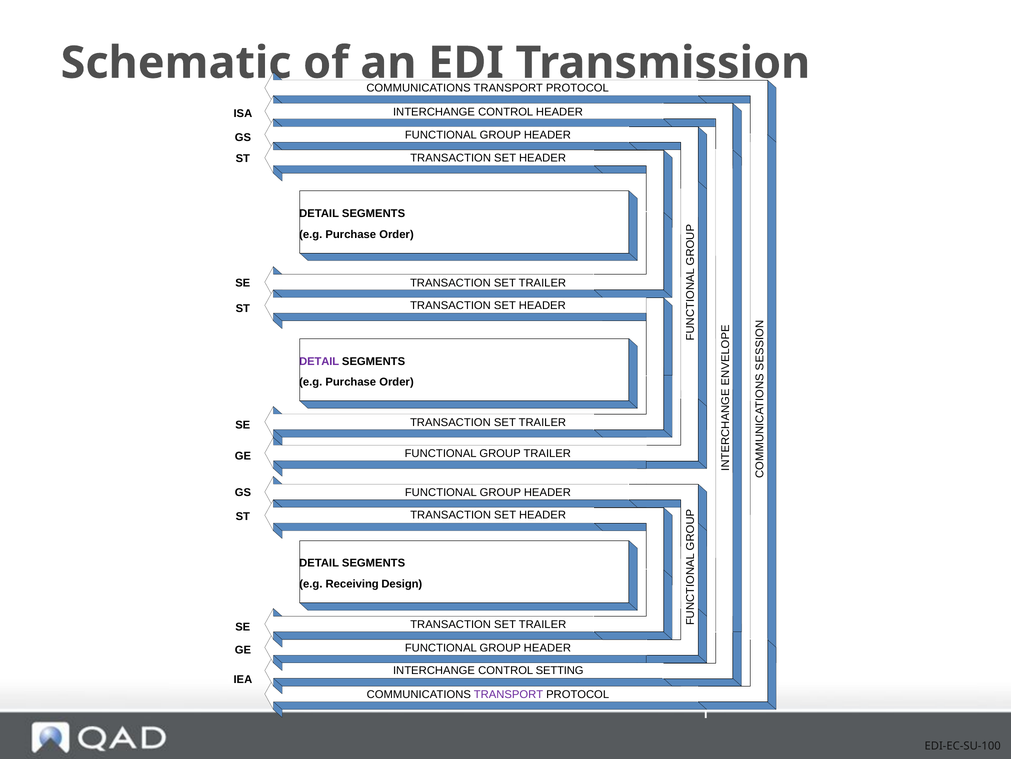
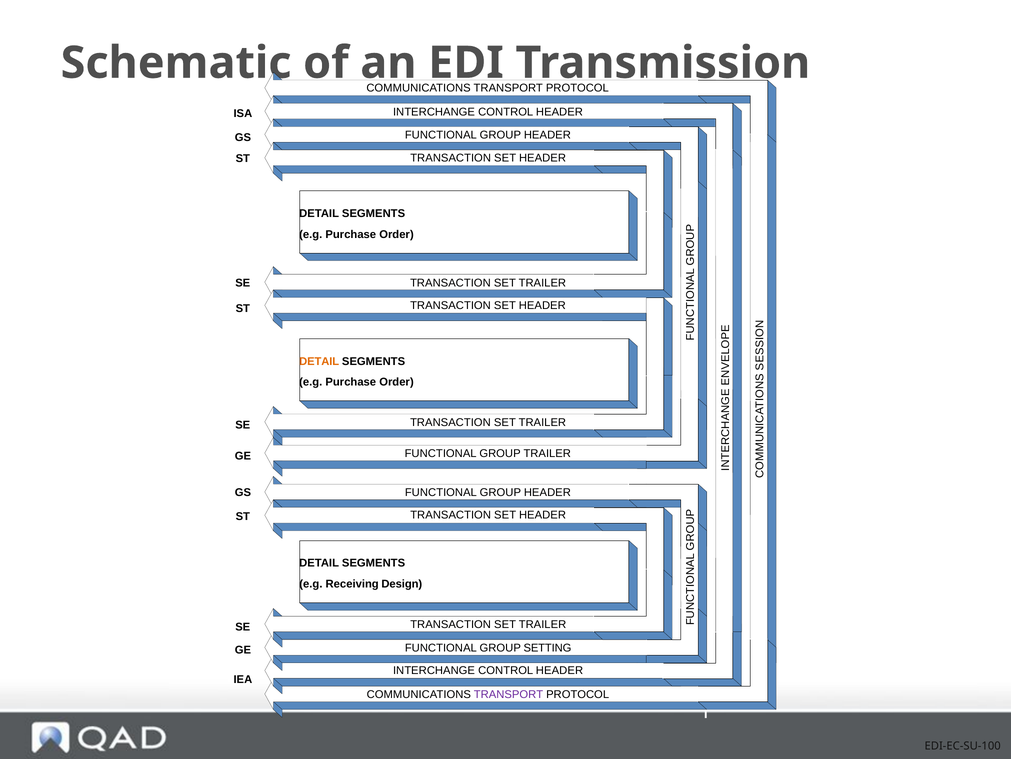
DETAIL colour: purple -> orange (319, 361)
HEADER: HEADER -> SETTING (547, 647)
SETTING: SETTING -> HEADER (560, 670)
